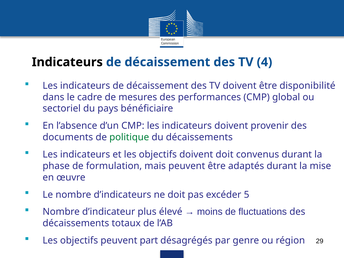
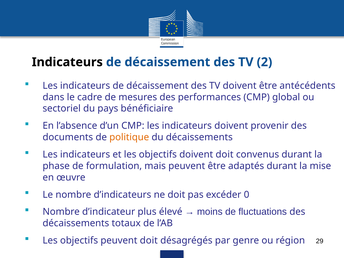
4: 4 -> 2 (264, 62)
disponibilité: disponibilité -> antécédents (307, 86)
politique colour: green -> orange (129, 137)
5: 5 -> 0 (247, 195)
peuvent part: part -> doit (149, 240)
